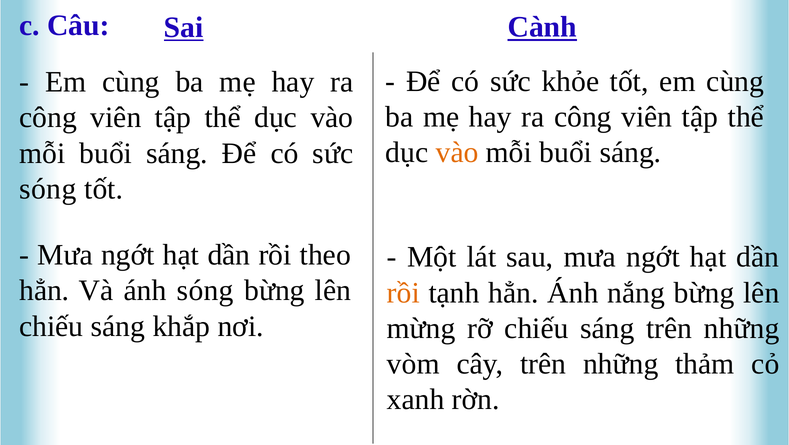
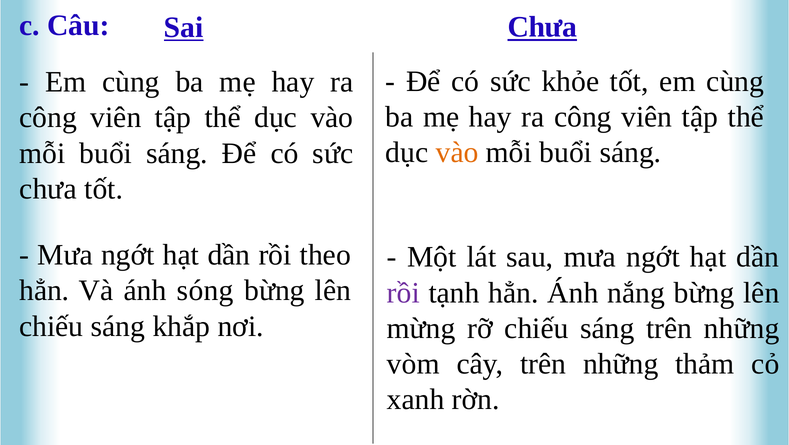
Sai Cành: Cành -> Chưa (542, 27)
sóng: sóng -> chưa (48, 189)
rồi colour: orange -> purple (403, 293)
